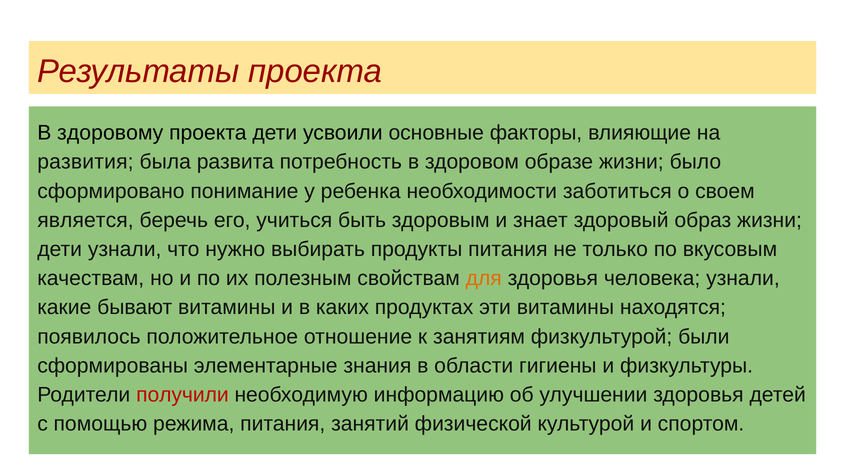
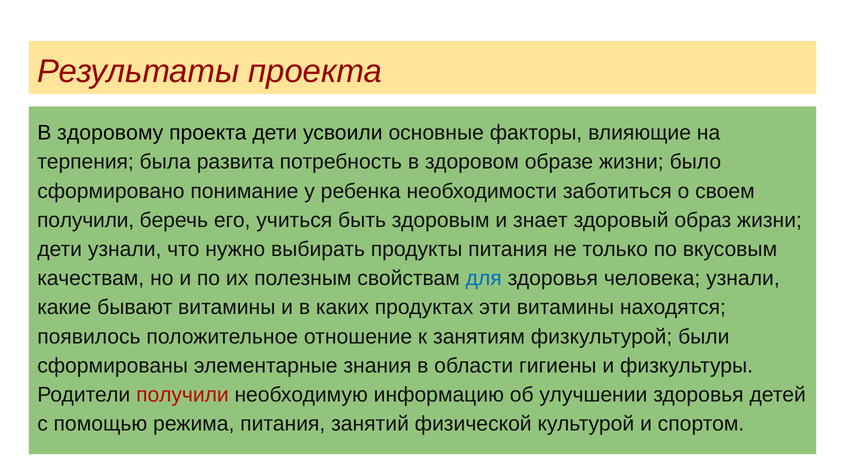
развития: развития -> терпения (86, 162)
является: является -> получили (86, 220)
для colour: orange -> blue (484, 279)
